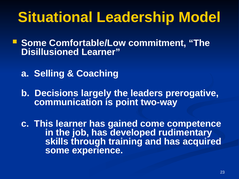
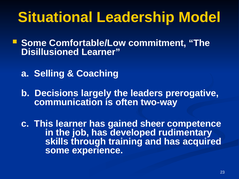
point: point -> often (127, 102)
come: come -> sheer (152, 124)
